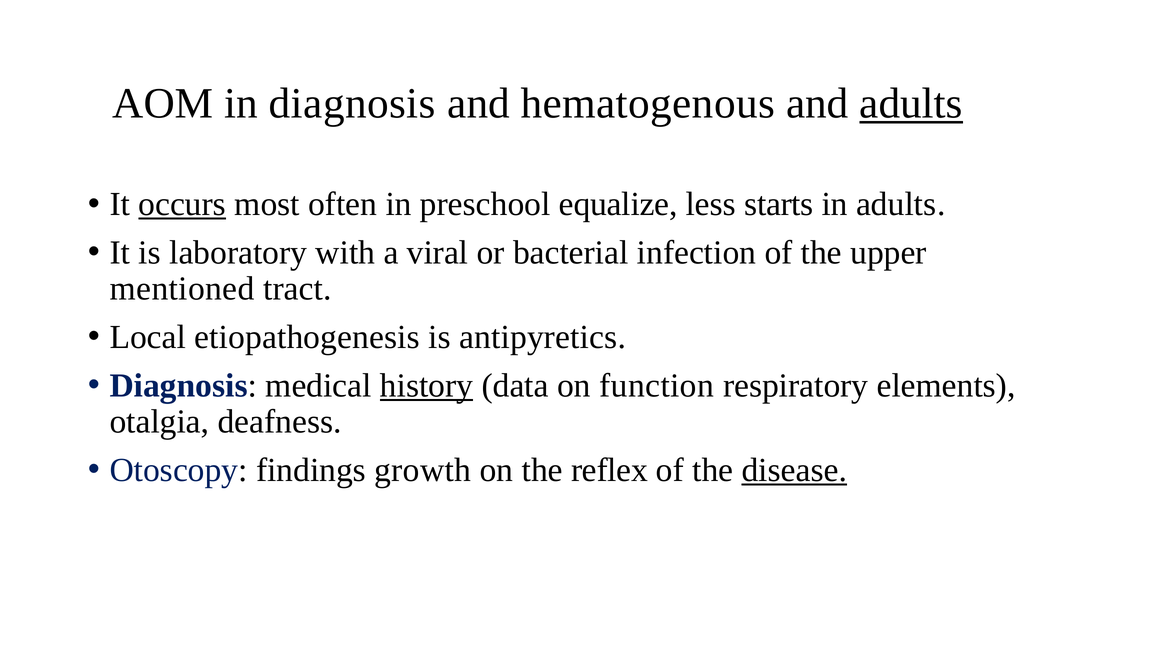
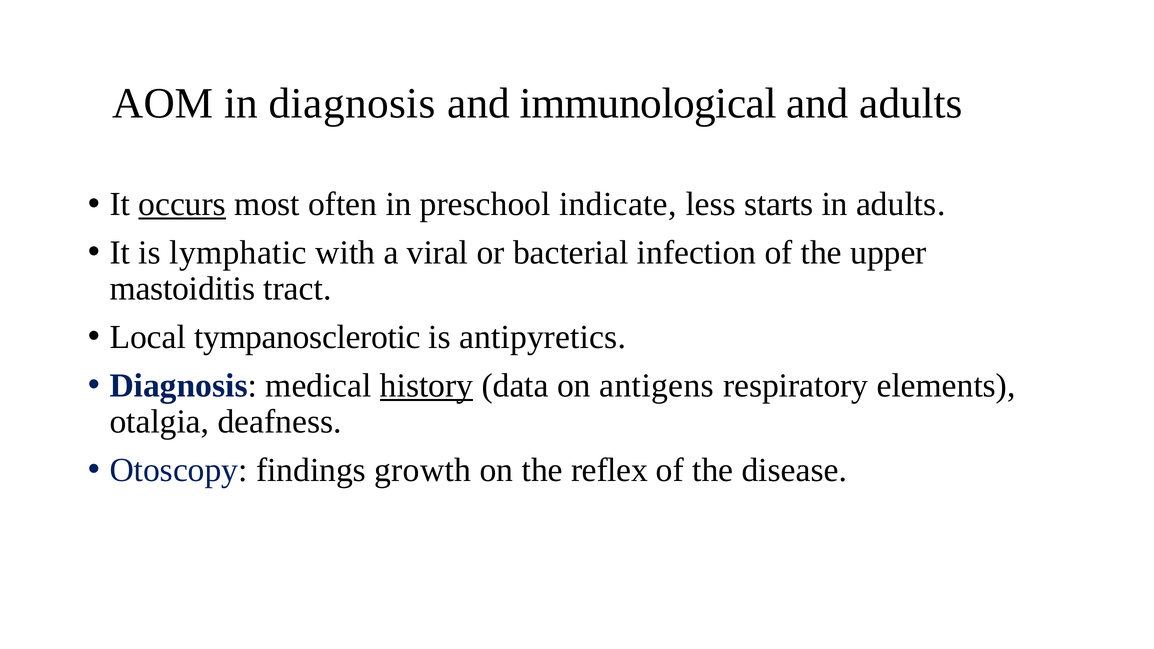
hematogenous: hematogenous -> immunological (648, 104)
adults underline: present -> none (911, 104)
equalize: equalize -> indicate (618, 204)
laboratory: laboratory -> lymphatic (238, 253)
mentioned: mentioned -> mastoiditis (182, 289)
etiopathogenesis: etiopathogenesis -> tympanosclerotic (307, 337)
function: function -> antigens (657, 386)
disease underline: present -> none (794, 470)
